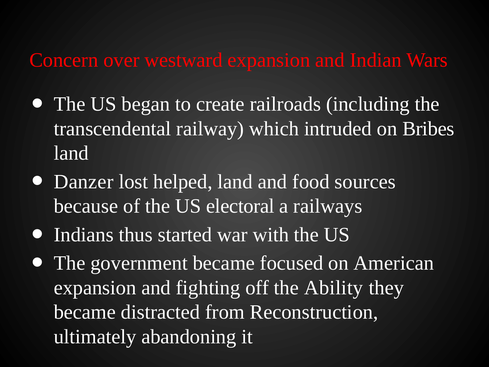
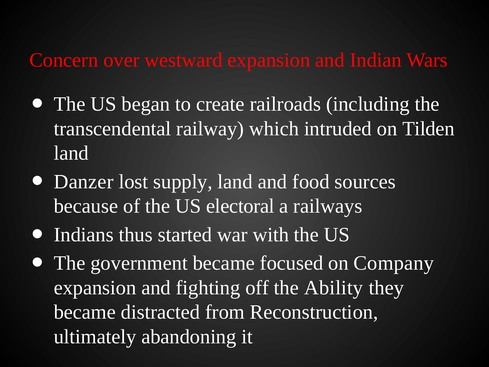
Bribes: Bribes -> Tilden (428, 129)
helped: helped -> supply (183, 182)
American: American -> Company (394, 263)
